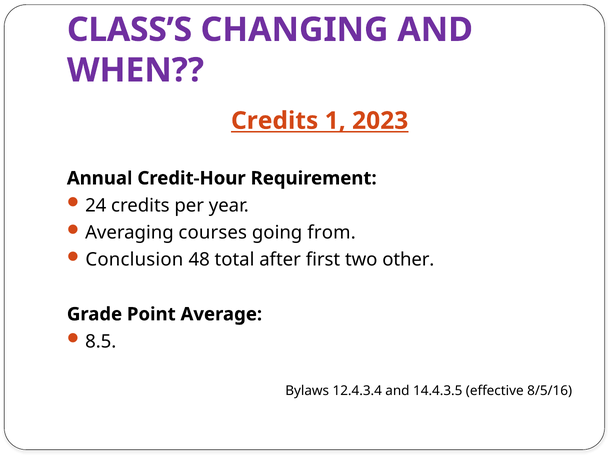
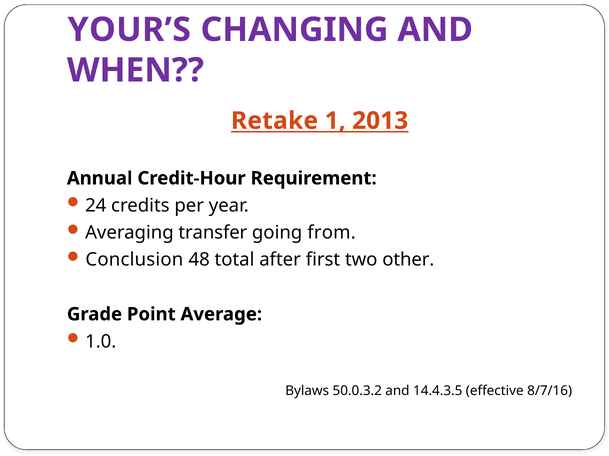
CLASS’S: CLASS’S -> YOUR’S (129, 30)
Credits: Credits -> Retake (275, 121)
2023: 2023 -> 2013 (380, 121)
courses: courses -> transfer (213, 233)
8.5: 8.5 -> 1.0 (101, 342)
12.4.3.4: 12.4.3.4 -> 50.0.3.2 (357, 391)
8/5/16: 8/5/16 -> 8/7/16 (550, 391)
